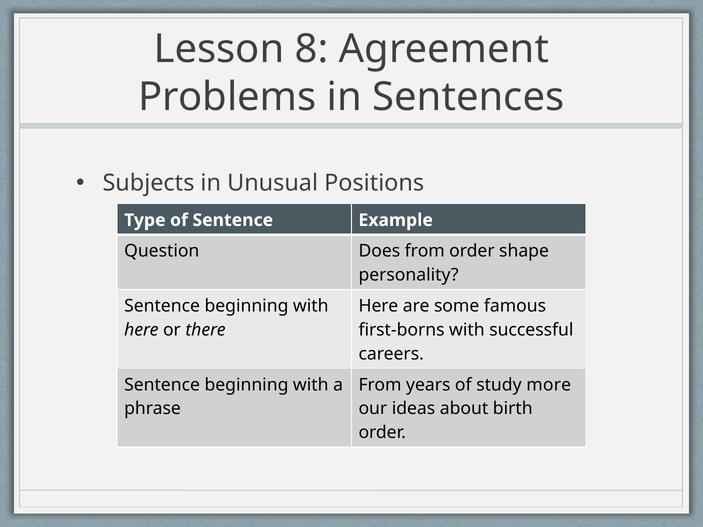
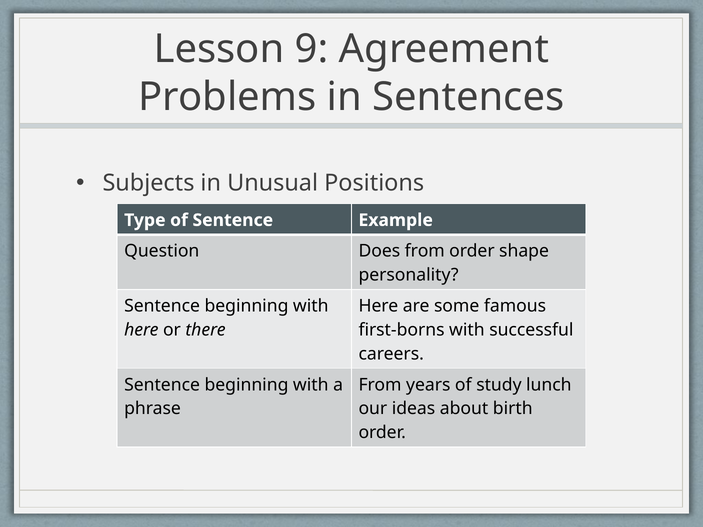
8: 8 -> 9 (312, 49)
more: more -> lunch (549, 385)
